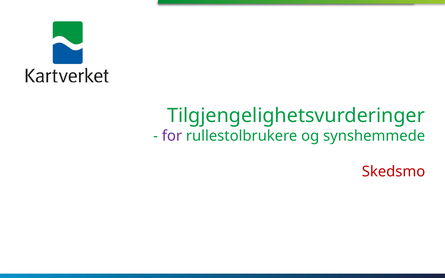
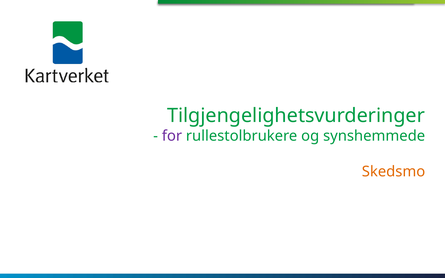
Skedsmo colour: red -> orange (394, 172)
